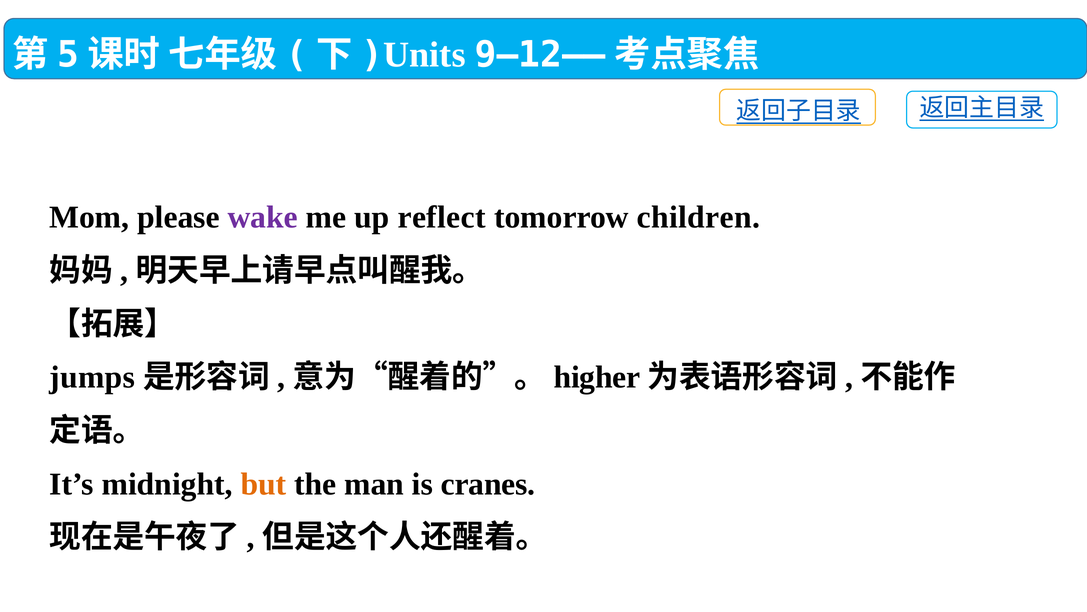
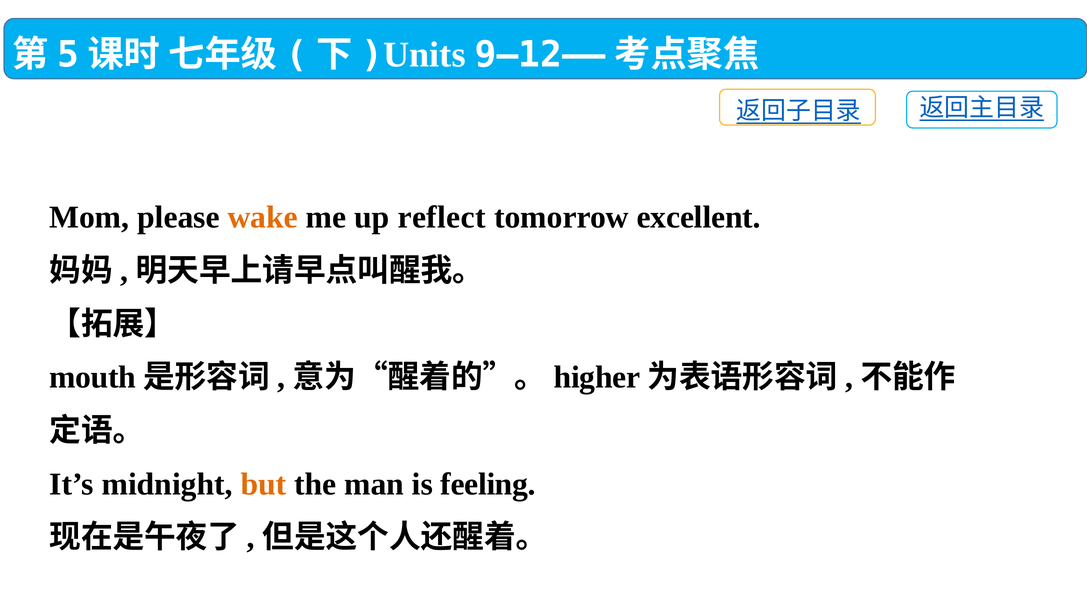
wake colour: purple -> orange (263, 217)
children: children -> excellent (699, 217)
jumps: jumps -> mouth (93, 377)
cranes: cranes -> feeling (488, 484)
